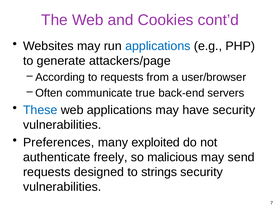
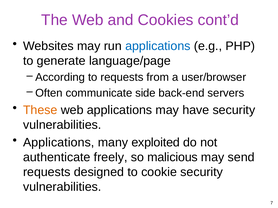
attackers/page: attackers/page -> language/page (130, 61)
true: true -> side (145, 93)
These colour: blue -> orange (40, 110)
Preferences: Preferences -> Applications (59, 143)
strings: strings -> cookie (159, 172)
